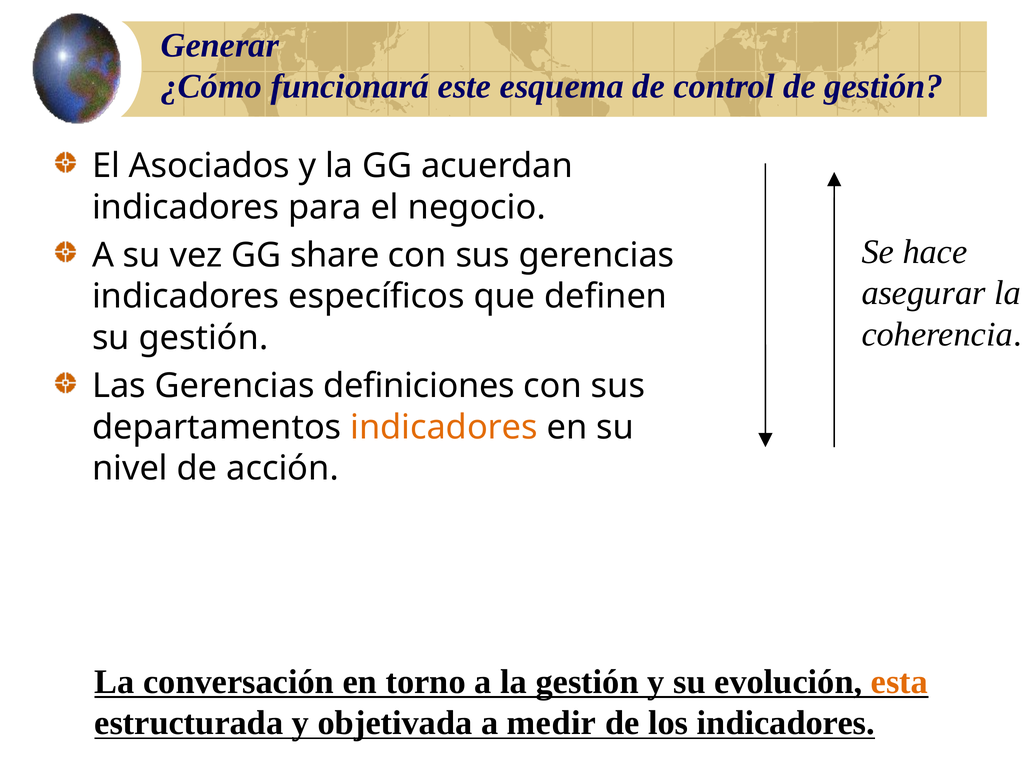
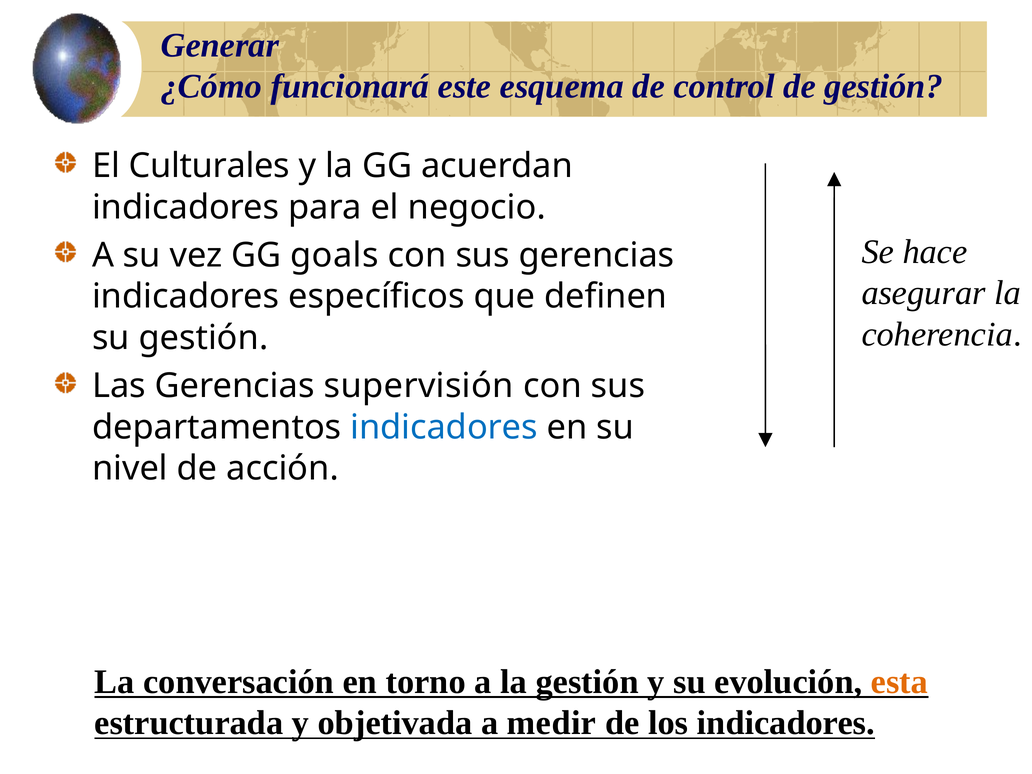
Asociados: Asociados -> Culturales (209, 166)
share: share -> goals (334, 255)
definiciones: definiciones -> supervisión (419, 386)
indicadores colour: orange -> blue (444, 427)
